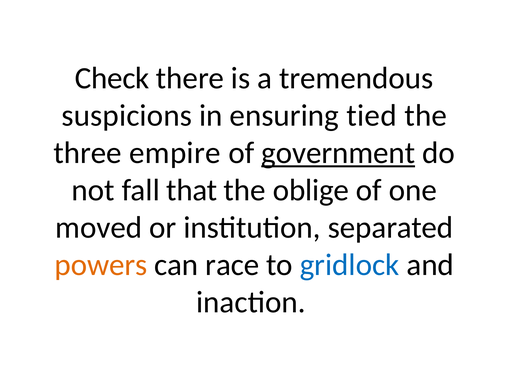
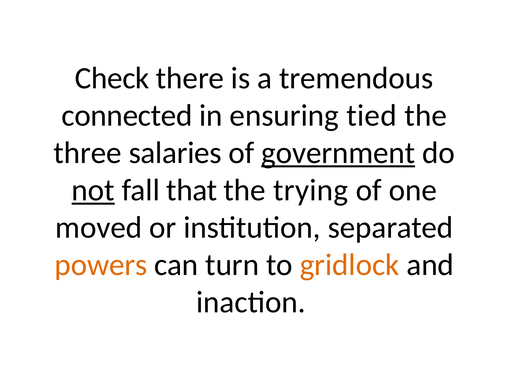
suspicions: suspicions -> connected (127, 115)
empire: empire -> salaries (175, 153)
not underline: none -> present (93, 190)
oblige: oblige -> trying (311, 190)
race: race -> turn (232, 265)
gridlock colour: blue -> orange (350, 265)
